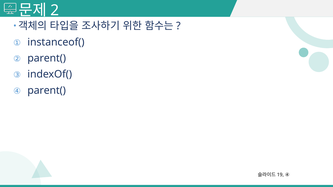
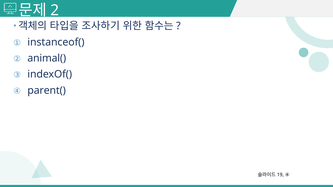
parent(: parent( -> animal( (47, 58)
